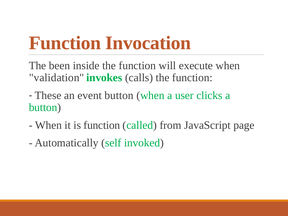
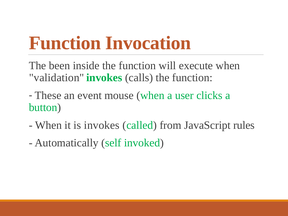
event button: button -> mouse (119, 95)
is function: function -> invokes (102, 125)
page: page -> rules (244, 125)
